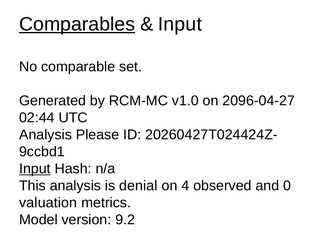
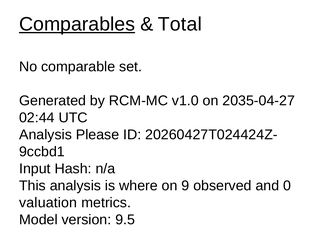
Input: Input -> Total (180, 24)
2096-04-27: 2096-04-27 -> 2035-04-27 (259, 101)
Input underline: present -> none (35, 169)
denial: denial -> where (138, 186)
4: 4 -> 9 (185, 186)
9.2: 9.2 -> 9.5 (125, 220)
